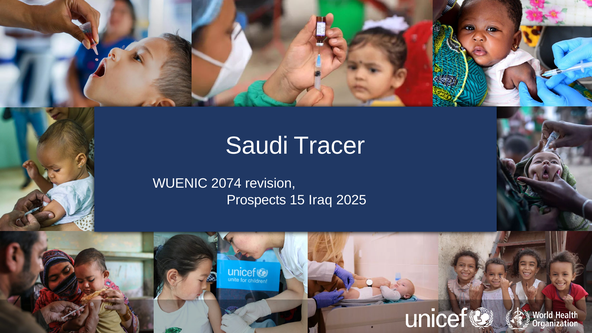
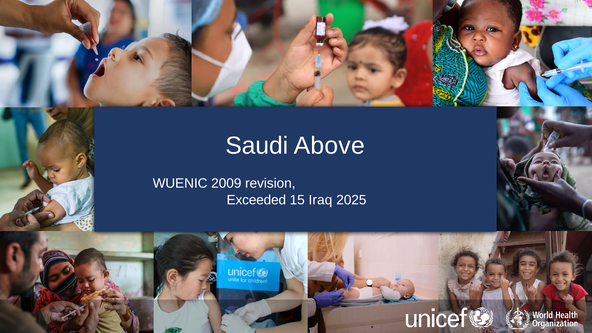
Tracer: Tracer -> Above (329, 146)
2074: 2074 -> 2009 (226, 183)
Prospects: Prospects -> Exceeded (256, 200)
